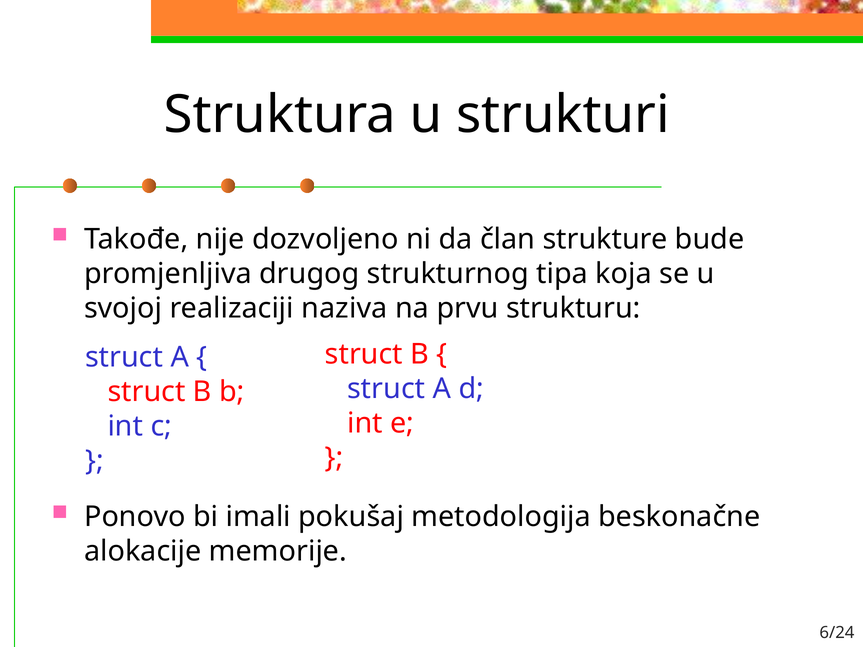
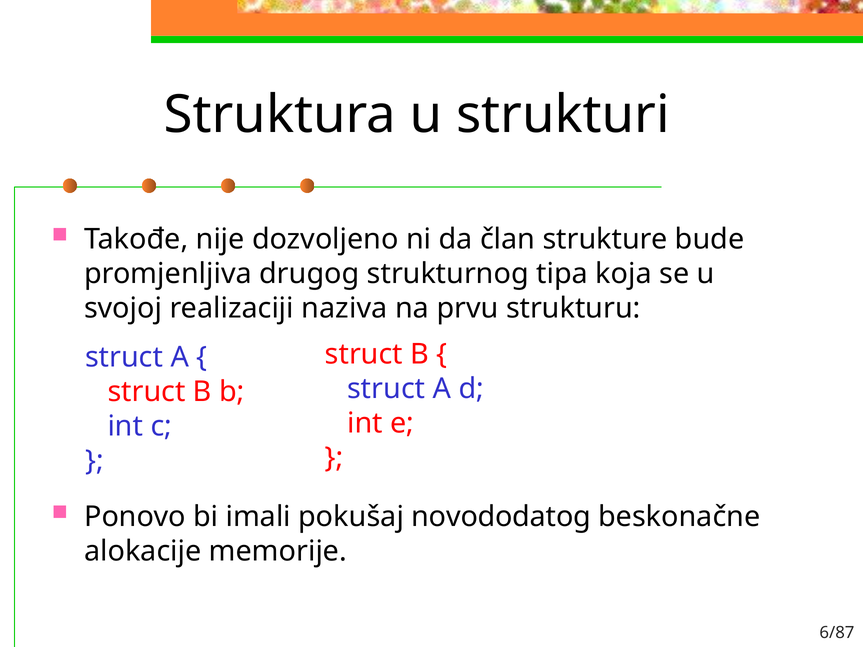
metodologija: metodologija -> novododatog (501, 517)
6/24: 6/24 -> 6/87 (837, 633)
